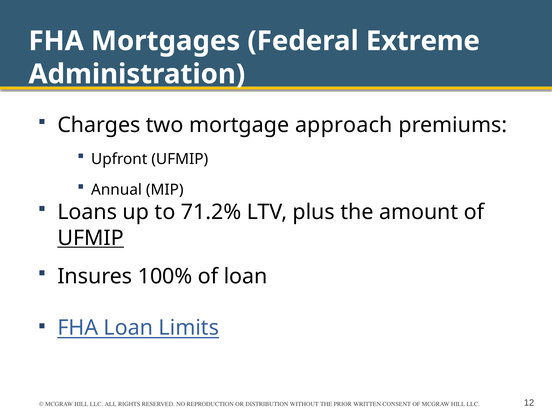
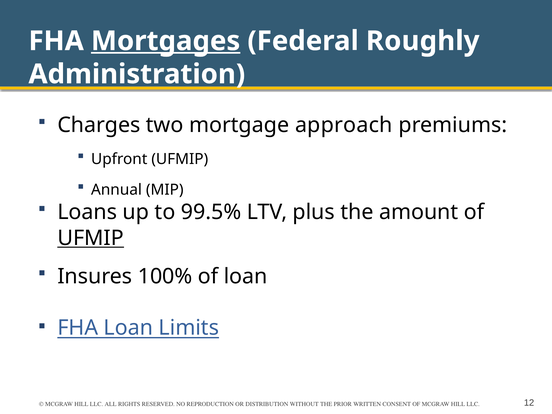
Mortgages underline: none -> present (166, 41)
Extreme: Extreme -> Roughly (423, 41)
71.2%: 71.2% -> 99.5% (211, 212)
